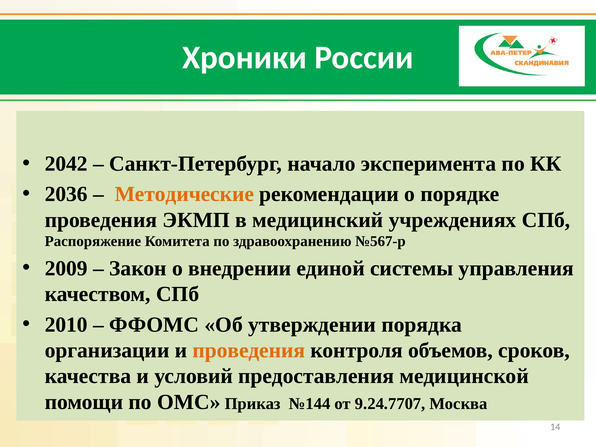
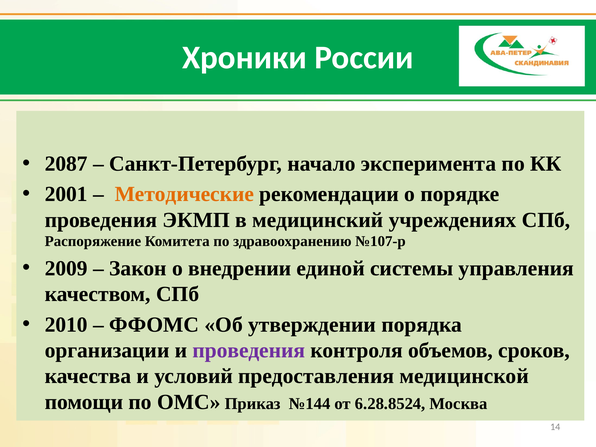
2042: 2042 -> 2087 (66, 164)
2036: 2036 -> 2001 (66, 194)
№567-р: №567-р -> №107-р (380, 241)
проведения colour: orange -> purple (249, 350)
9.24.7707: 9.24.7707 -> 6.28.8524 (390, 404)
